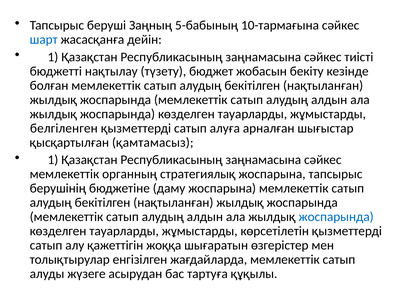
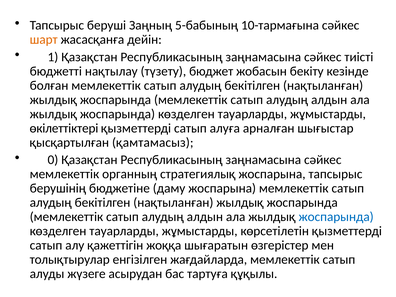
шарт colour: blue -> orange (44, 39)
белгіленген: белгіленген -> өкілеттіктері (64, 128)
1: 1 -> 0 (53, 160)
